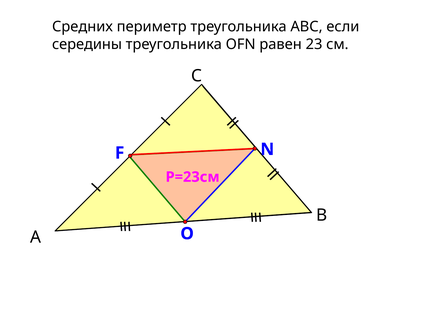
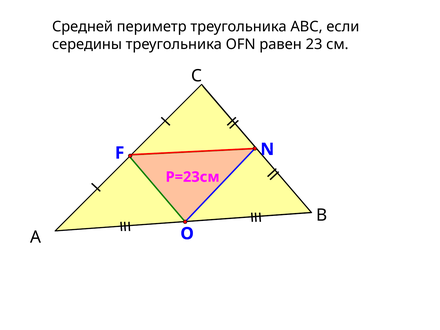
Средних: Средних -> Средней (82, 27)
